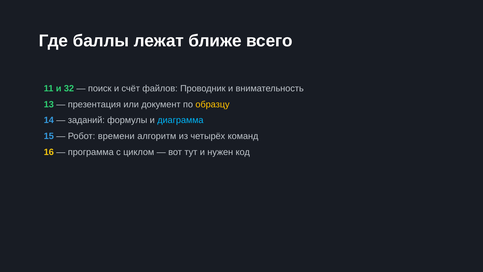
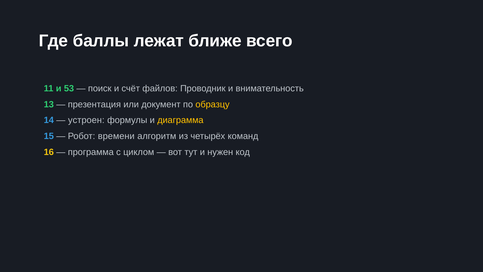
32: 32 -> 53 (69, 88)
заданий: заданий -> устроен (86, 120)
диаграмма colour: light blue -> yellow (180, 120)
